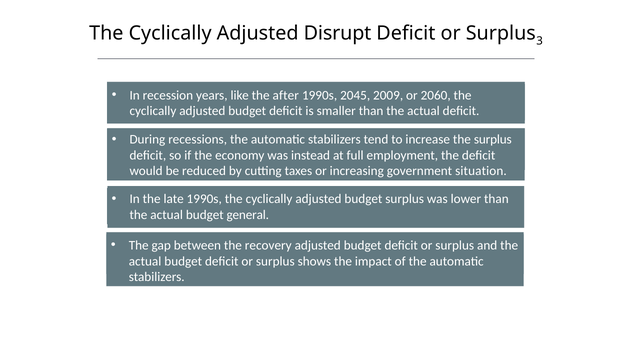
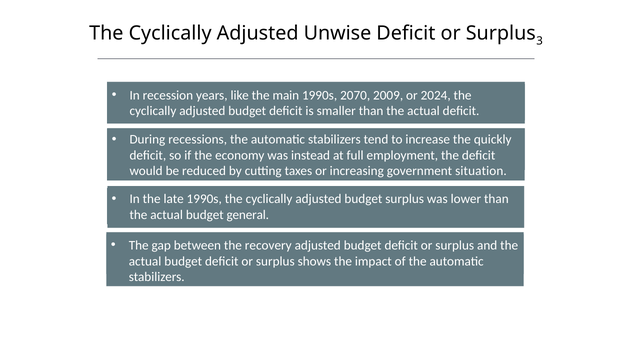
Disrupt: Disrupt -> Unwise (337, 33)
after: after -> main (286, 95)
2045: 2045 -> 2070 (355, 95)
2060: 2060 -> 2024 (436, 95)
the surplus: surplus -> quickly (493, 140)
